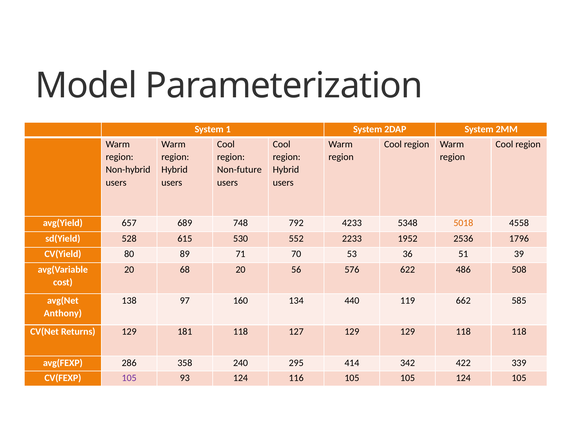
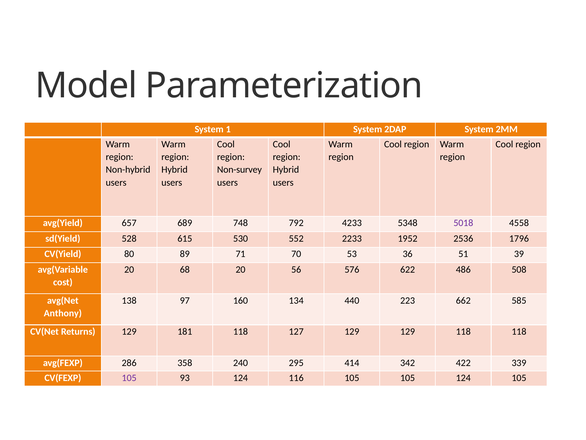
Non-future: Non-future -> Non-survey (239, 170)
5018 colour: orange -> purple (463, 223)
119: 119 -> 223 (408, 300)
